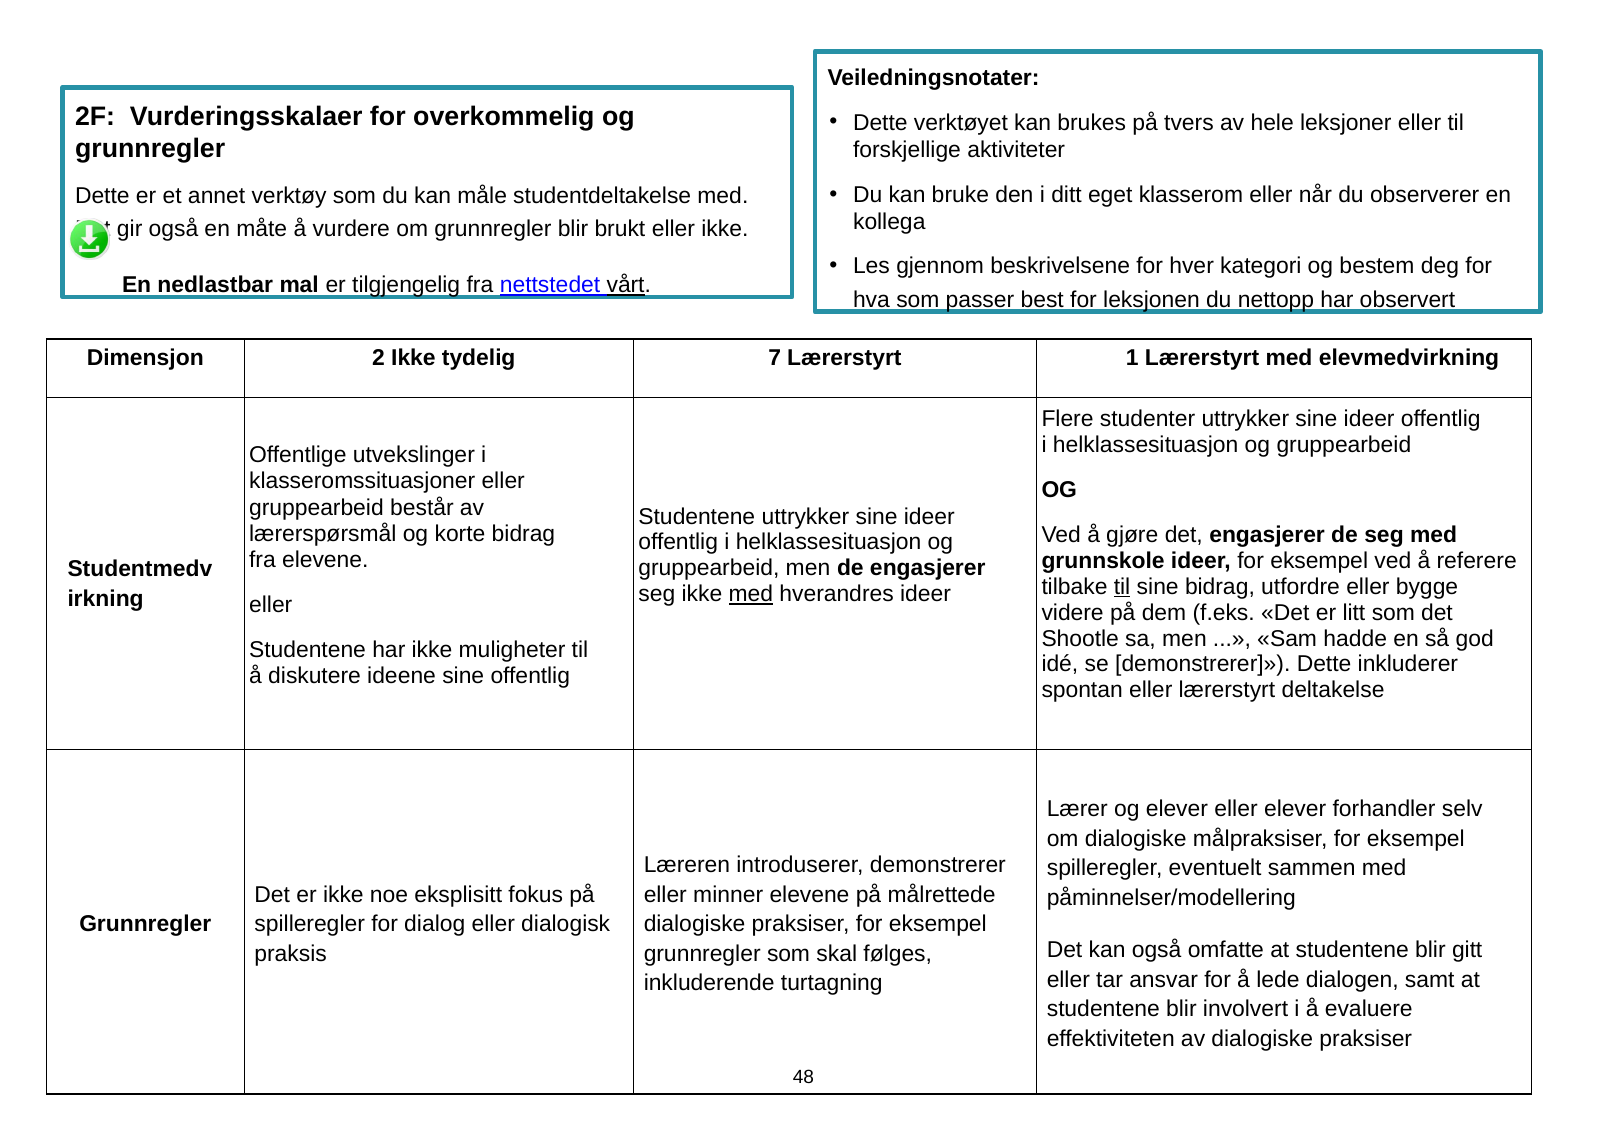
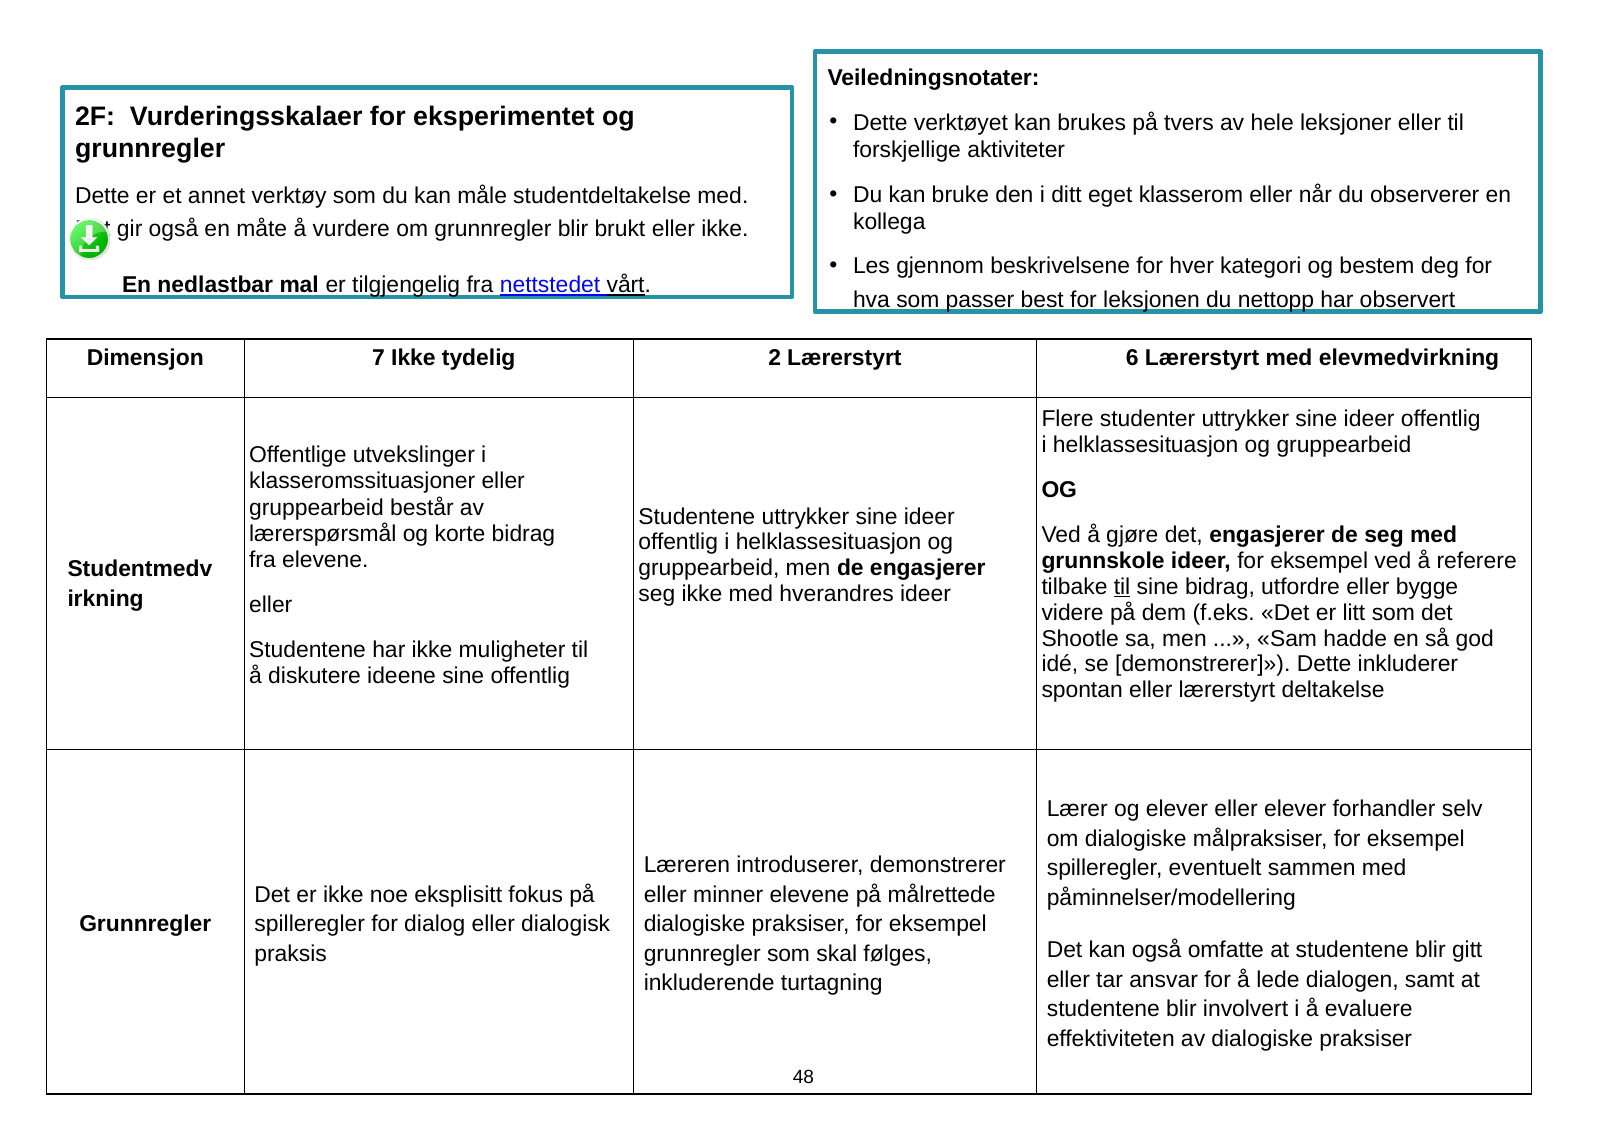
overkommelig: overkommelig -> eksperimentet (504, 116)
2: 2 -> 7 (379, 358)
7: 7 -> 2 (775, 358)
1: 1 -> 6 (1132, 358)
med underline: present -> none (751, 594)
